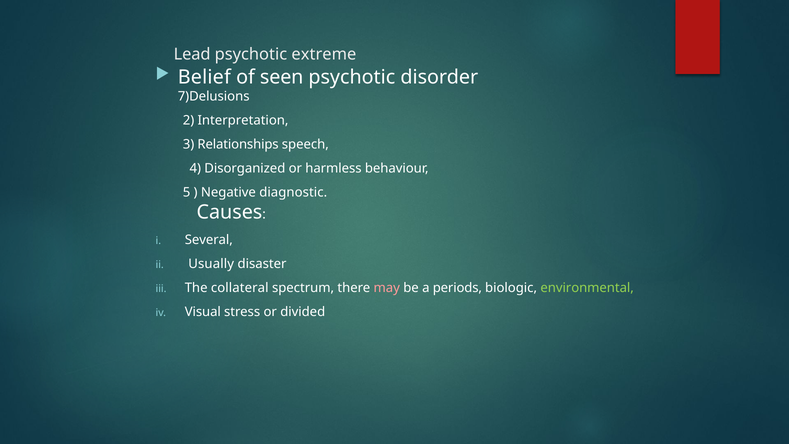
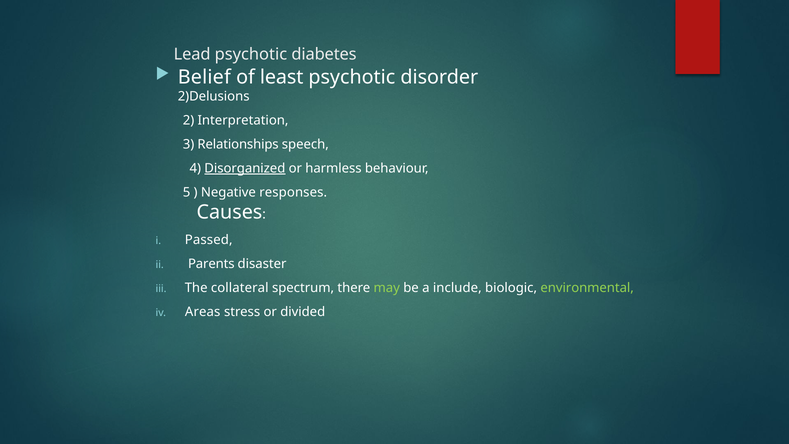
extreme: extreme -> diabetes (324, 54)
seen: seen -> least (282, 77)
7)Delusions: 7)Delusions -> 2)Delusions (214, 96)
Disorganized underline: none -> present (245, 168)
diagnostic: diagnostic -> responses (293, 192)
Several: Several -> Passed (209, 240)
Usually: Usually -> Parents (211, 264)
may colour: pink -> light green (387, 288)
periods: periods -> include (457, 288)
Visual: Visual -> Areas (203, 312)
